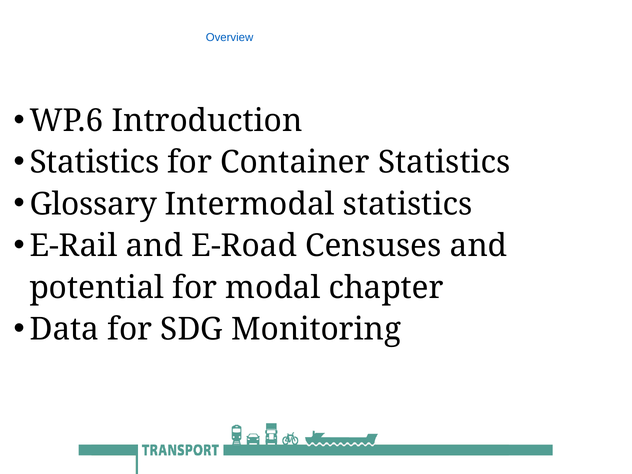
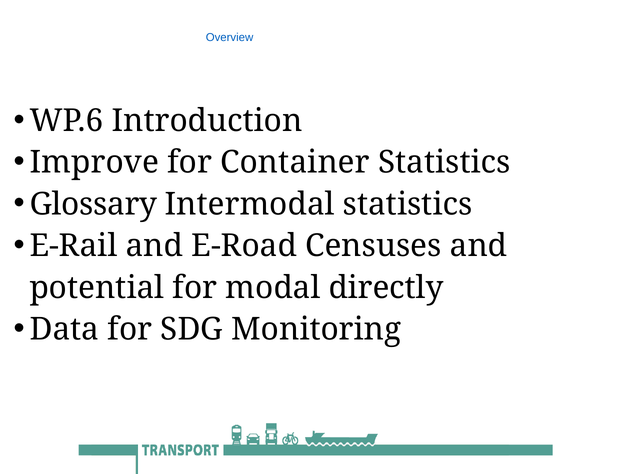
Statistics: Statistics -> Improve (94, 162)
chapter: chapter -> directly (386, 288)
